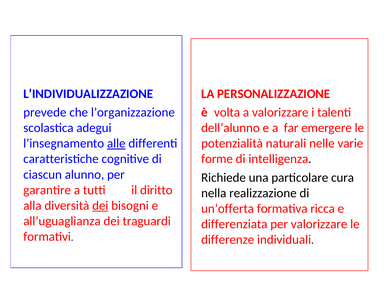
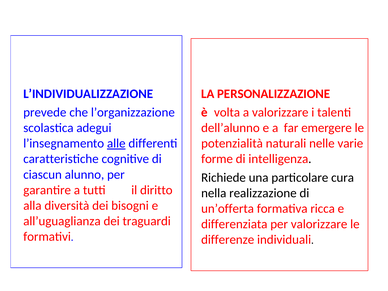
dei underline: present -> none (100, 206)
